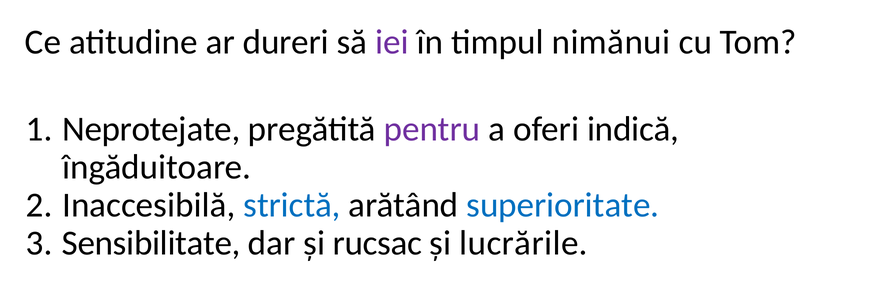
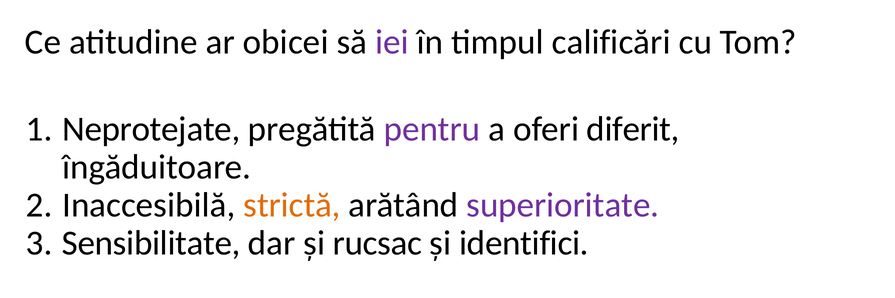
dureri: dureri -> obicei (286, 42)
nimănui: nimănui -> calificări (611, 42)
indică: indică -> diferit (633, 129)
strictă colour: blue -> orange (292, 205)
superioritate colour: blue -> purple (563, 205)
lucrările: lucrările -> identifici (524, 243)
